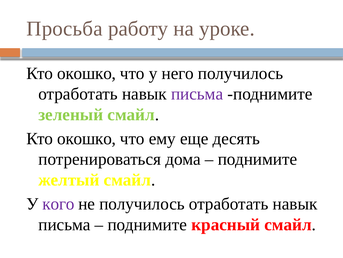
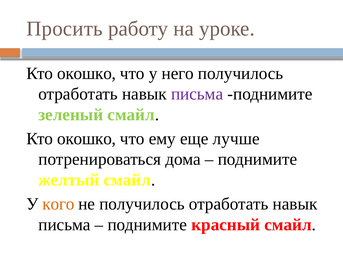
Просьба: Просьба -> Просить (65, 29)
десять: десять -> лучше (236, 138)
кого colour: purple -> orange (58, 203)
